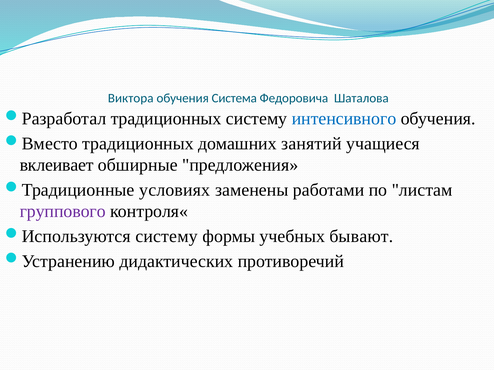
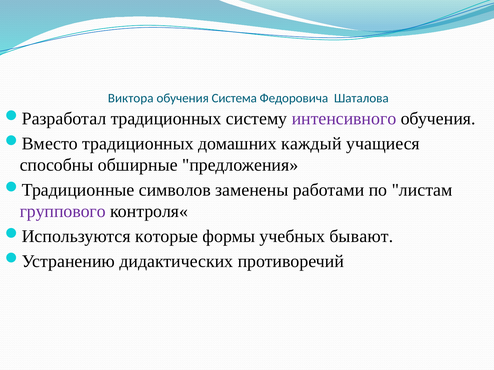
интенсивного colour: blue -> purple (344, 119)
занятий: занятий -> каждый (311, 144)
вклеивает: вклеивает -> способны (57, 165)
условиях: условиях -> символов (175, 190)
систему: систему -> которые (167, 237)
